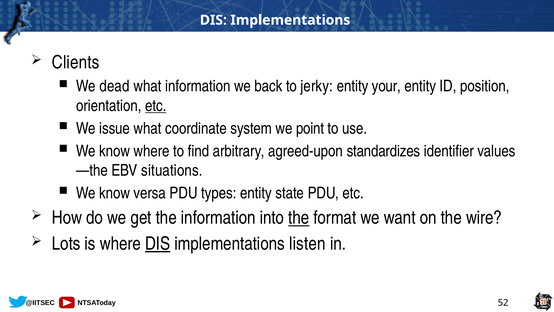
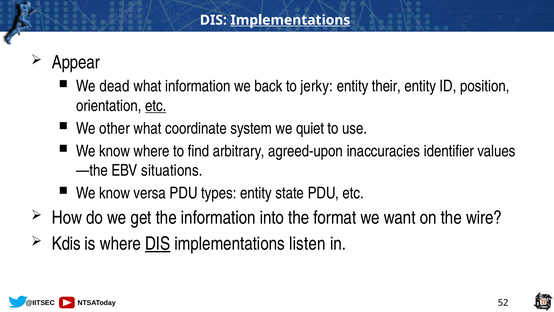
Implementations underline: none -> present (290, 20)
Clients: Clients -> Appear (76, 62)
your: your -> their (386, 86)
issue: issue -> other (115, 128)
point: point -> quiet (310, 128)
standardizes: standardizes -> inaccuracies (383, 151)
the underline: present -> none (299, 218)
Lots: Lots -> Kdis (66, 243)
